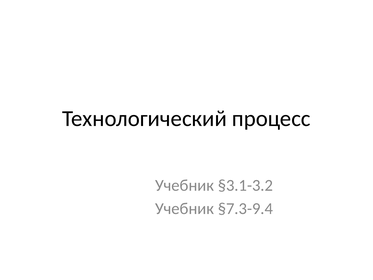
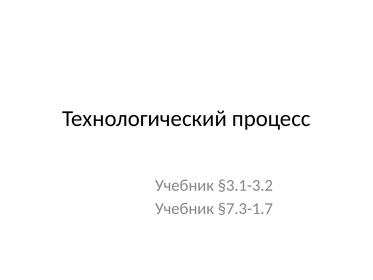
§7.3-9.4: §7.3-9.4 -> §7.3-1.7 (245, 208)
